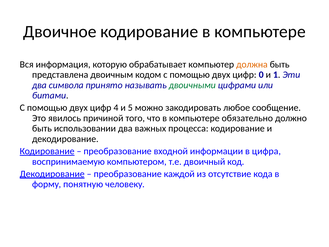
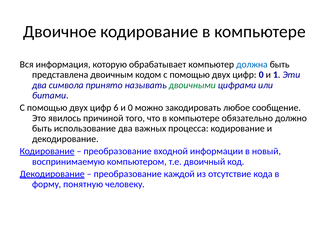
должна colour: orange -> blue (252, 64)
4: 4 -> 6 (116, 108)
и 5: 5 -> 0 (130, 108)
использовании: использовании -> использование (85, 128)
цифра: цифра -> новый (266, 151)
